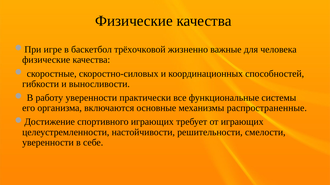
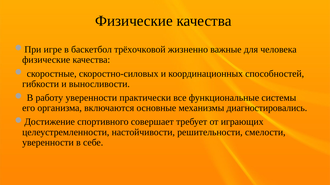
распространенные: распространенные -> диагностировались (267, 108)
спортивного играющих: играющих -> совершает (152, 122)
